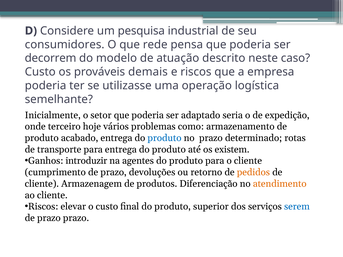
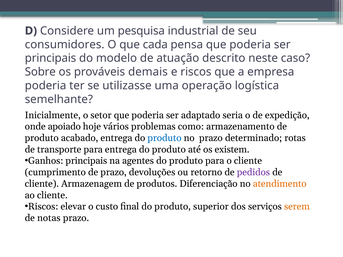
rede: rede -> cada (155, 45)
decorrem: decorrem -> principais (51, 58)
Custo: Custo -> Sobre (40, 72)
terceiro: terceiro -> apoiado (64, 127)
Ganhos introduzir: introduzir -> principais (86, 161)
pedidos colour: orange -> purple (253, 172)
serem colour: blue -> orange (297, 207)
prazo: prazo -> notas (49, 218)
